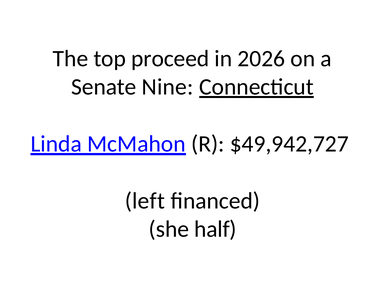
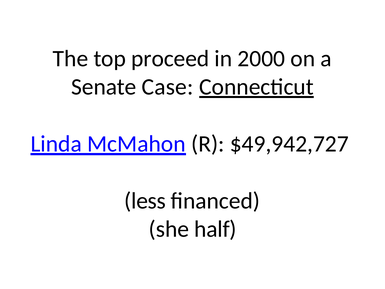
2026: 2026 -> 2000 (261, 59)
Nine: Nine -> Case (168, 87)
left: left -> less (145, 201)
